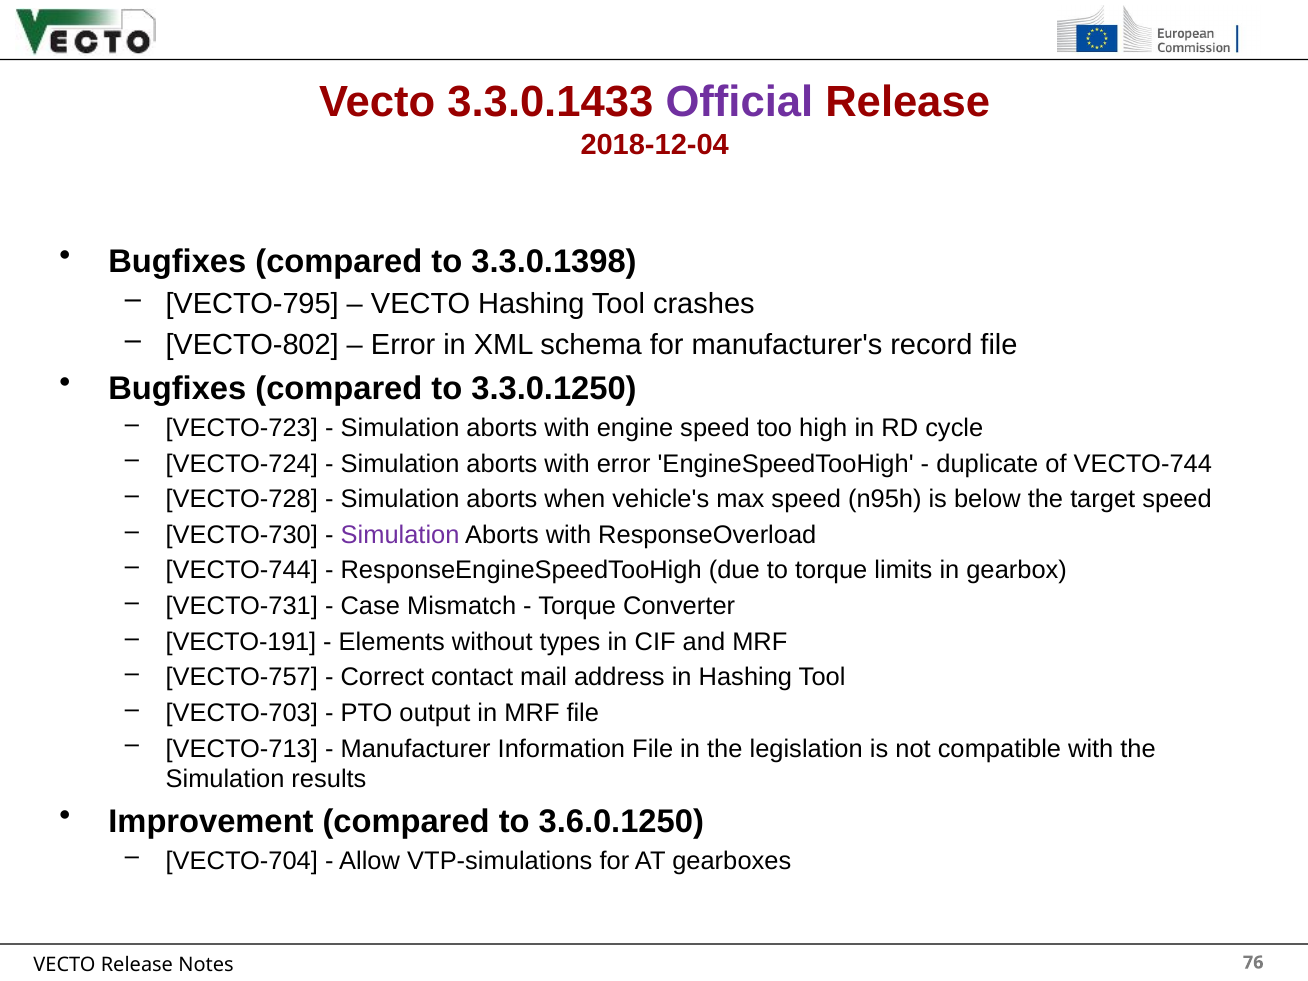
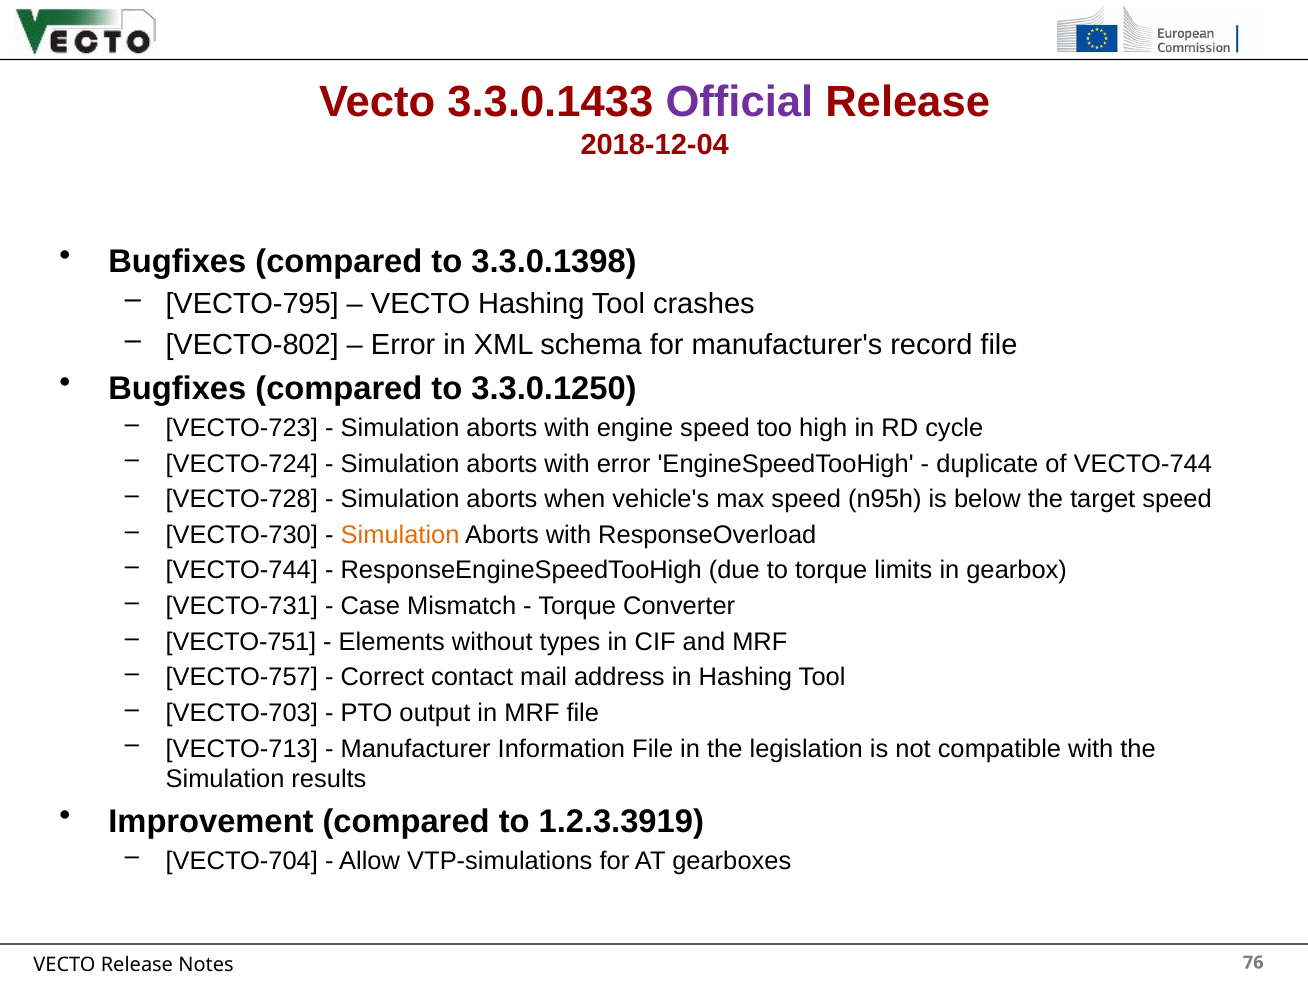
Simulation colour: purple -> orange (400, 535)
VECTO-191: VECTO-191 -> VECTO-751 (241, 642)
3.6.0.1250: 3.6.0.1250 -> 1.2.3.3919 (621, 821)
